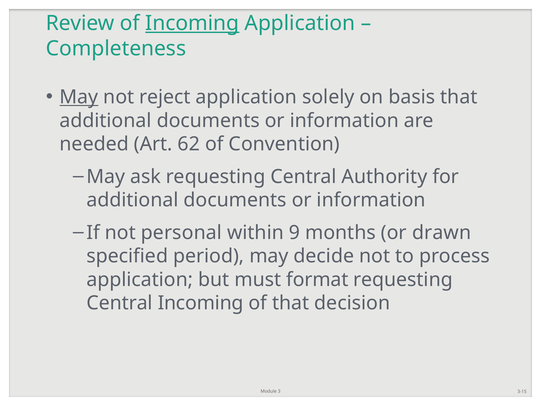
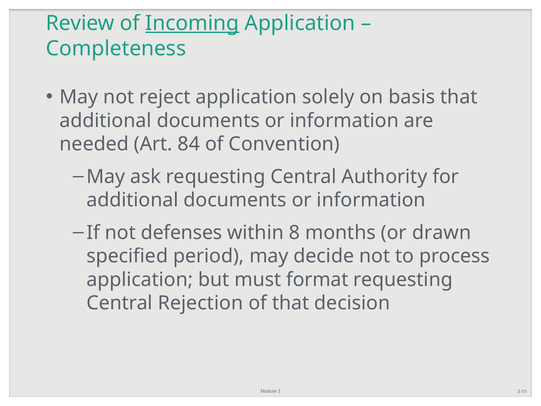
May underline: present -> none (79, 97)
62: 62 -> 84 (189, 144)
personal: personal -> defenses (182, 232)
9: 9 -> 8 (294, 232)
Central Incoming: Incoming -> Rejection (200, 303)
